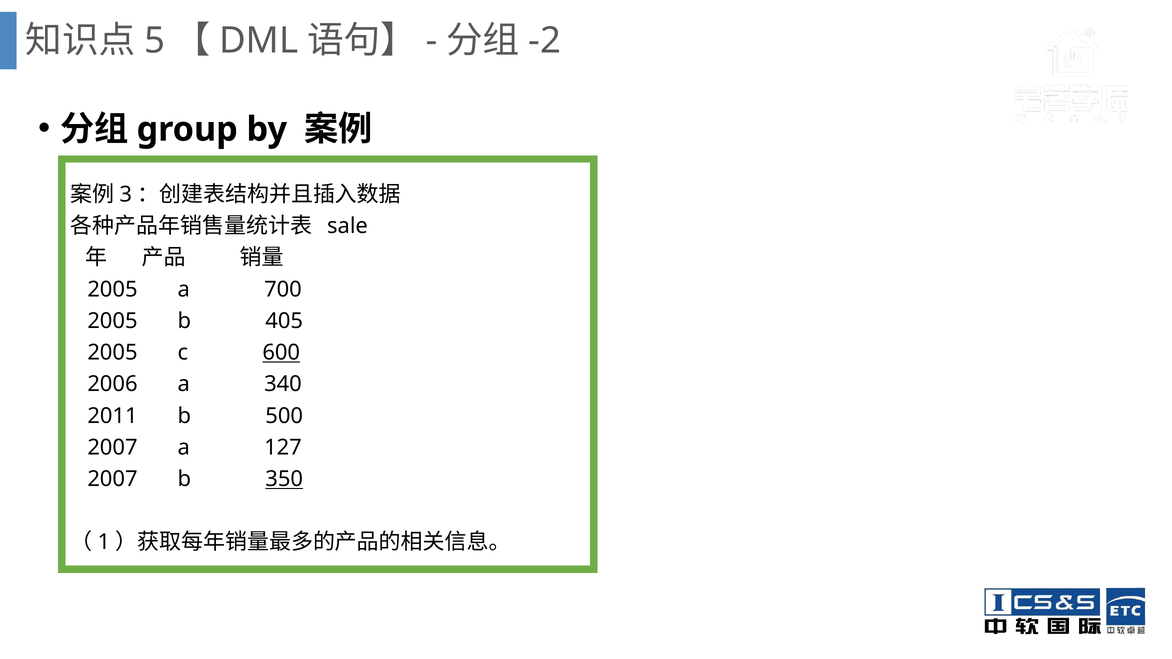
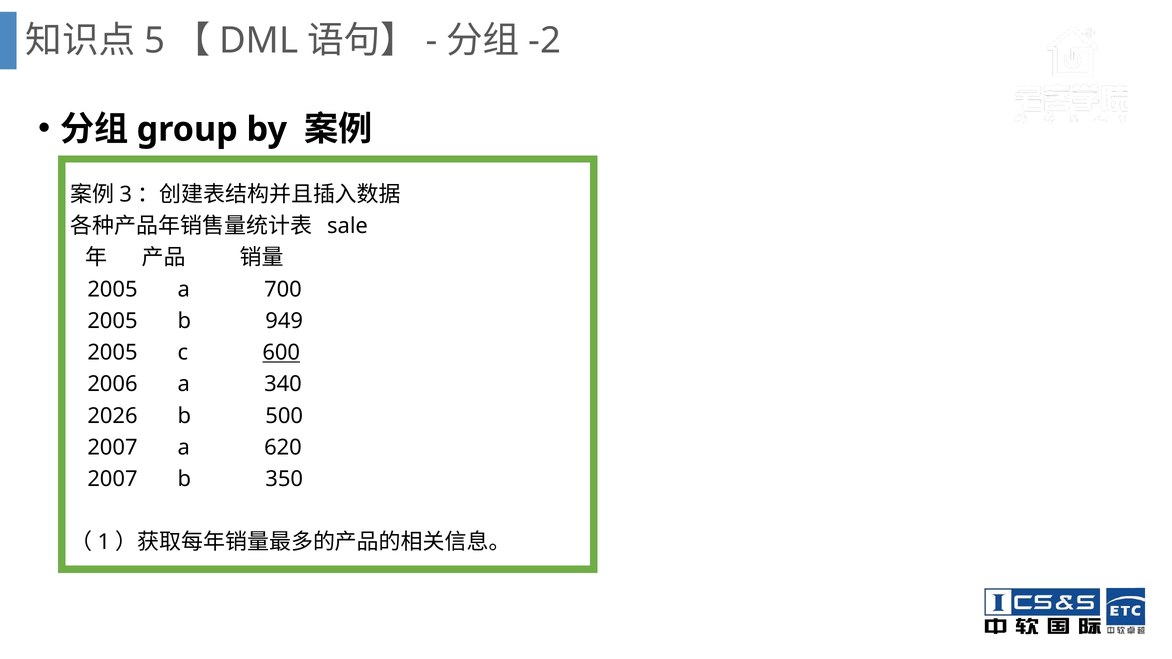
405: 405 -> 949 (284, 321)
2011: 2011 -> 2026 (113, 416)
127: 127 -> 620 (283, 448)
350 underline: present -> none (284, 479)
